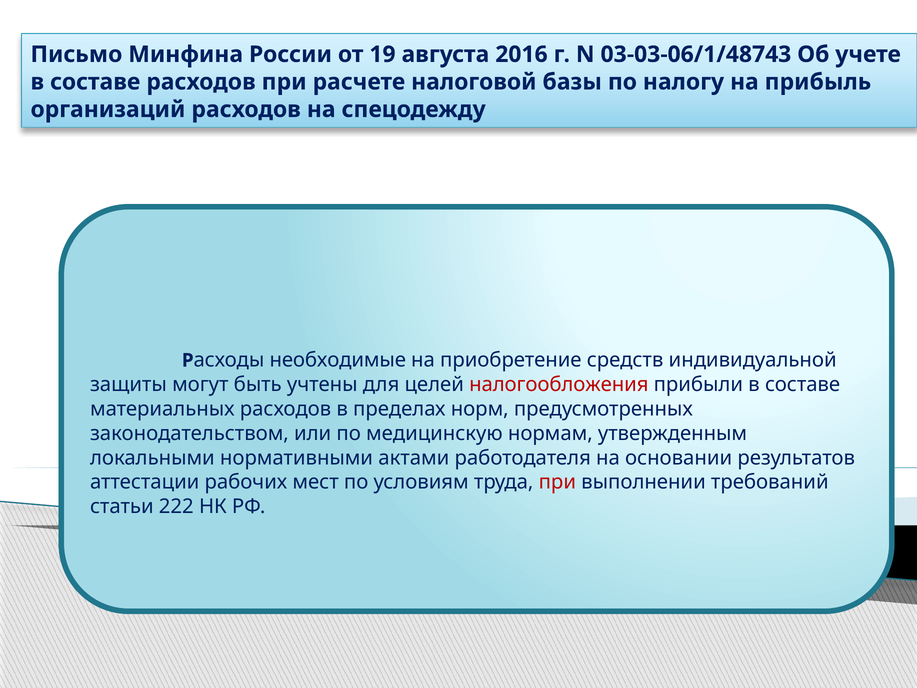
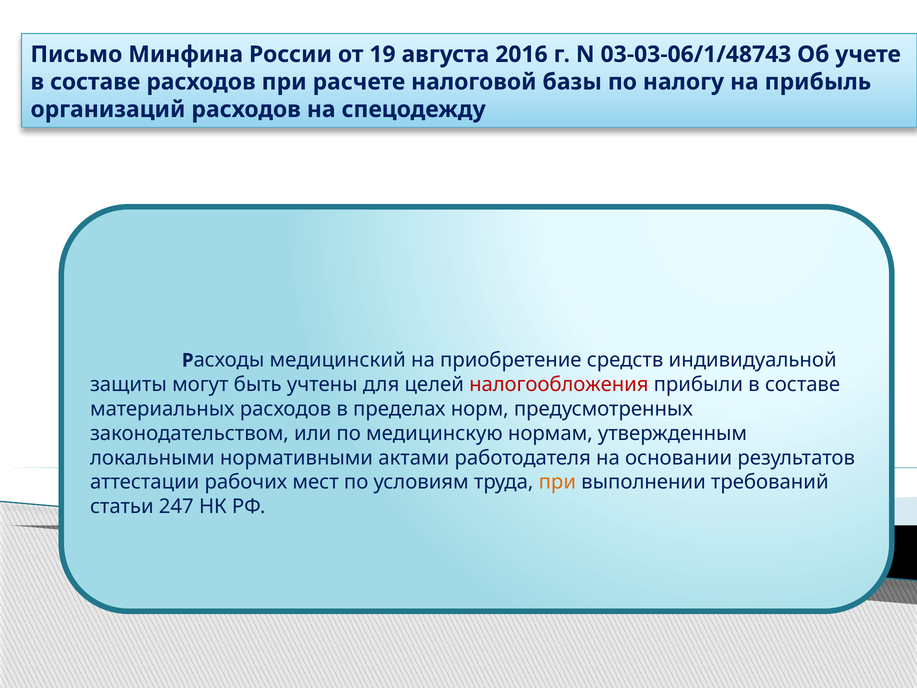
необходимые: необходимые -> медицинский (338, 360)
при colour: red -> orange (557, 482)
222: 222 -> 247 (176, 507)
